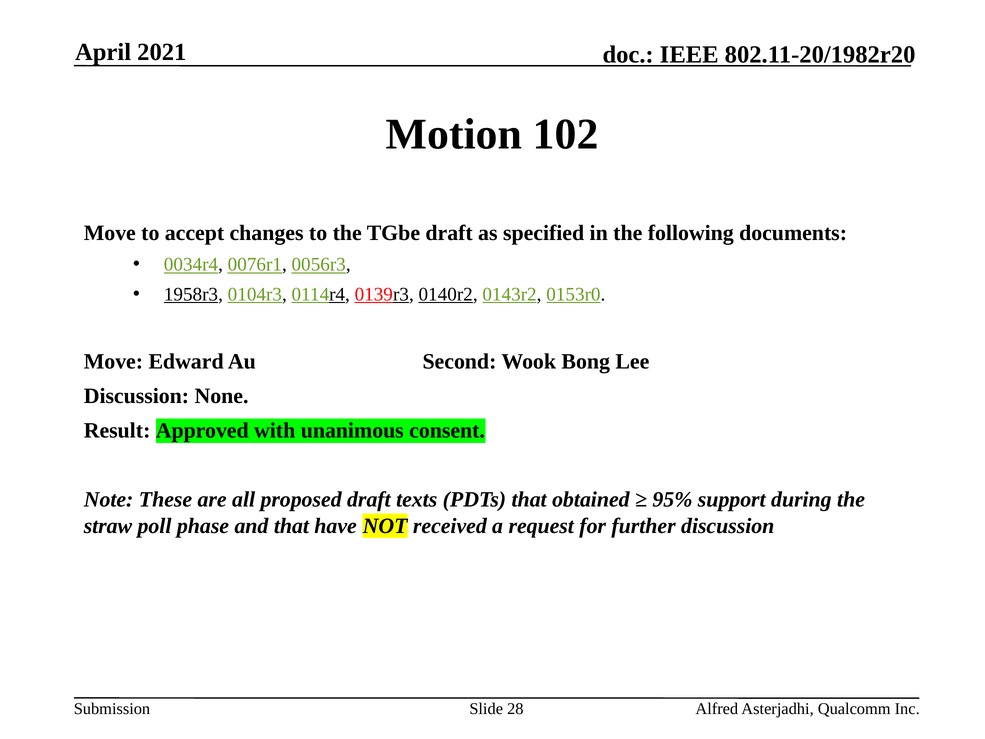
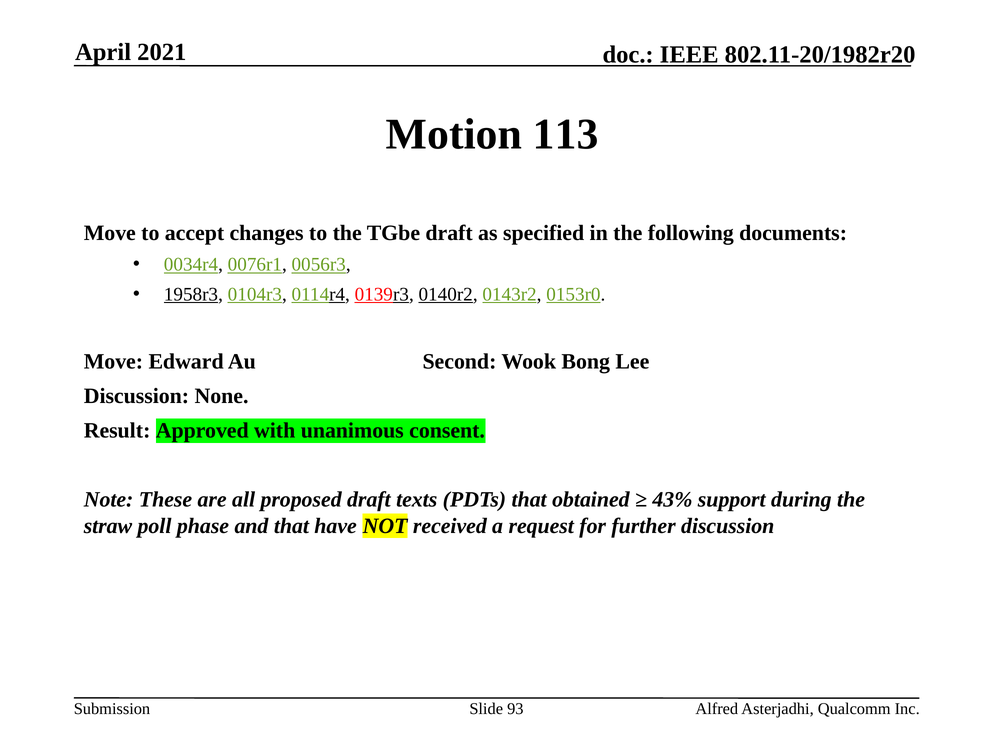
102: 102 -> 113 (566, 134)
95%: 95% -> 43% (672, 500)
28: 28 -> 93 (515, 709)
